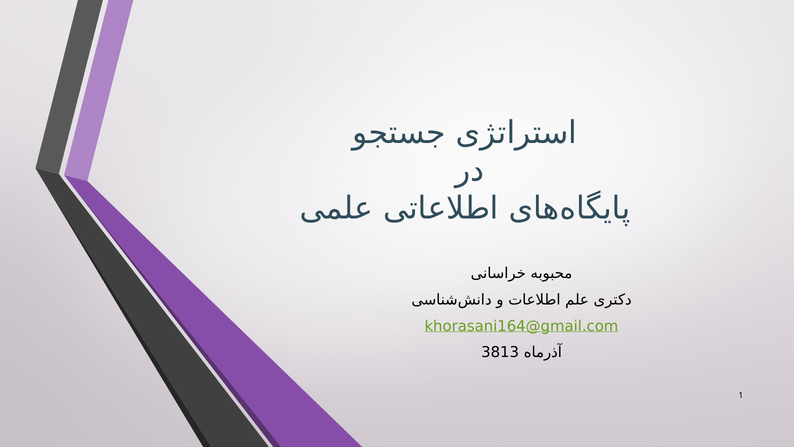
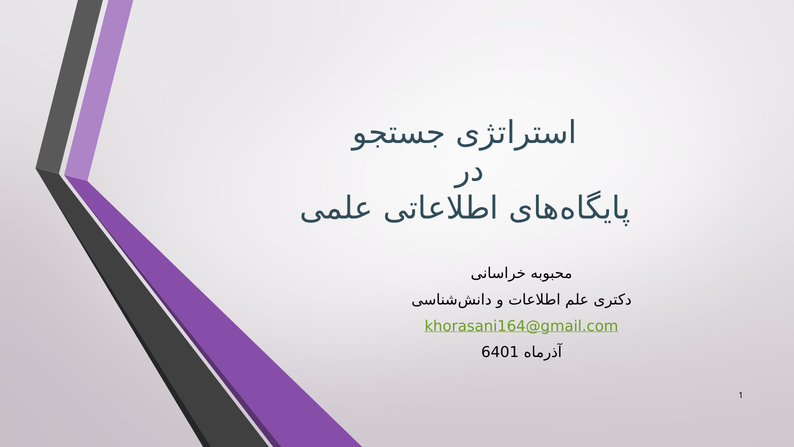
3813: 3813 -> 6401 (500, 352)
